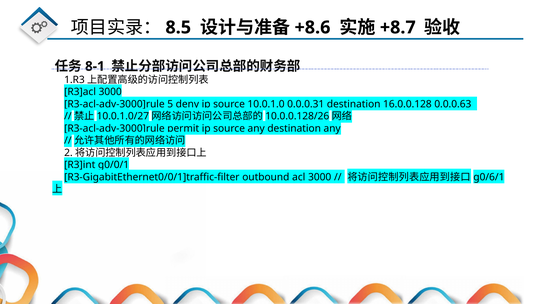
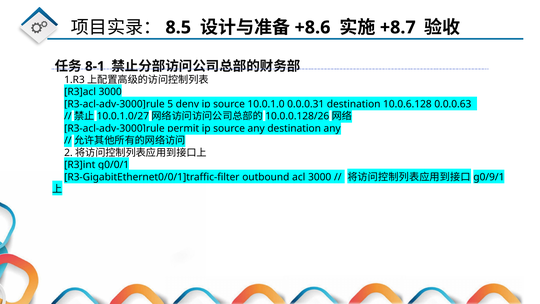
16.0.0.128: 16.0.0.128 -> 10.0.6.128 (407, 104)
g0/6/1: g0/6/1 -> g0/9/1 (489, 177)
